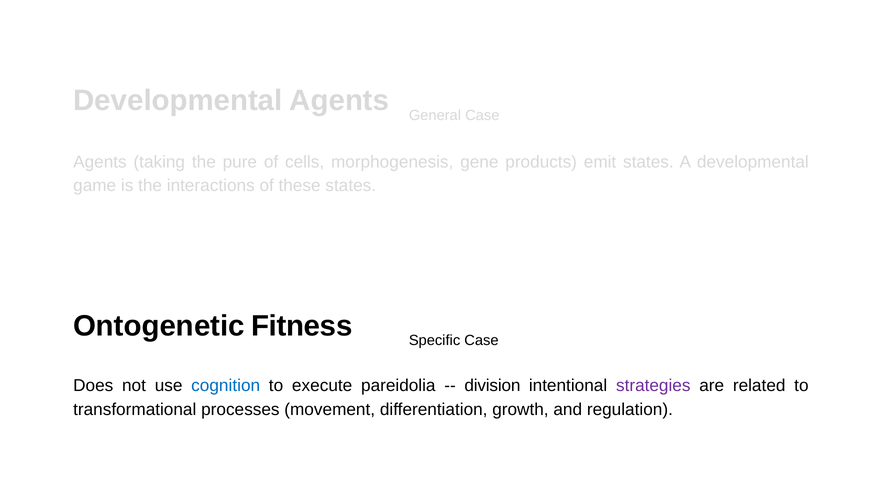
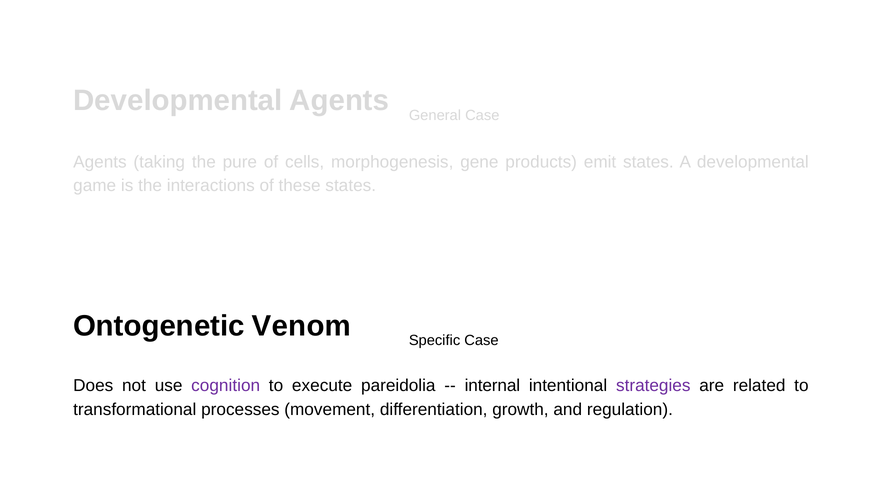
Fitness: Fitness -> Venom (301, 326)
cognition colour: blue -> purple (226, 386)
division: division -> internal (492, 386)
